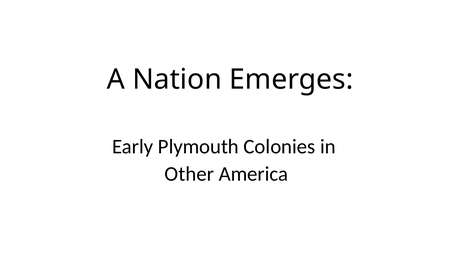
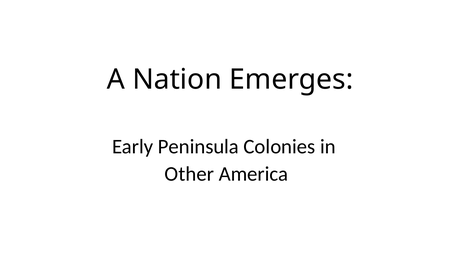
Plymouth: Plymouth -> Peninsula (198, 147)
